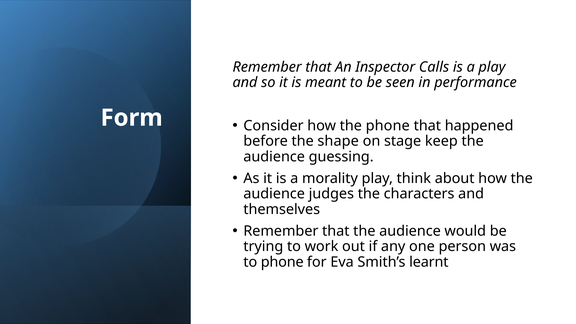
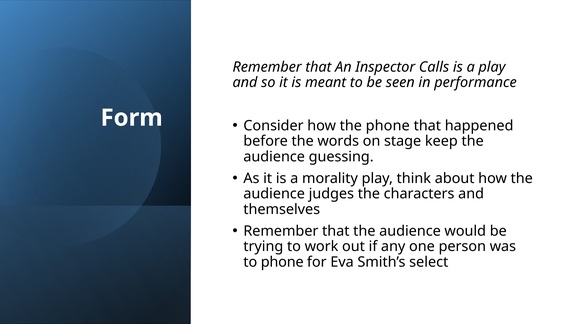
shape: shape -> words (338, 141)
learnt: learnt -> select (429, 262)
